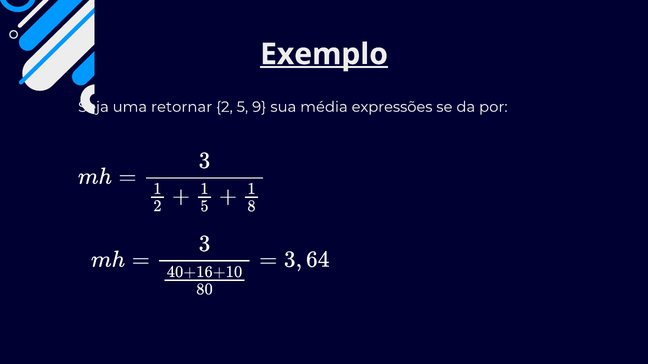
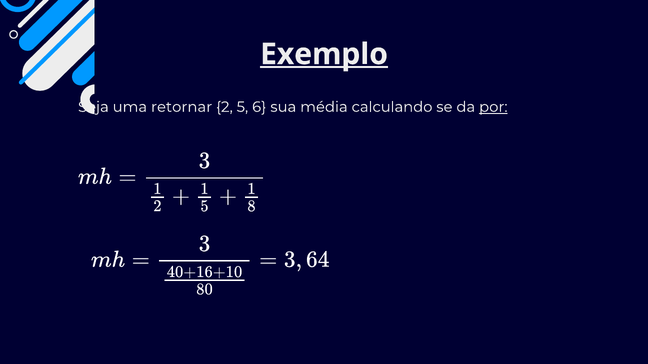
9: 9 -> 6 (259, 107)
expressões: expressões -> calculando (392, 107)
por underline: none -> present (493, 107)
